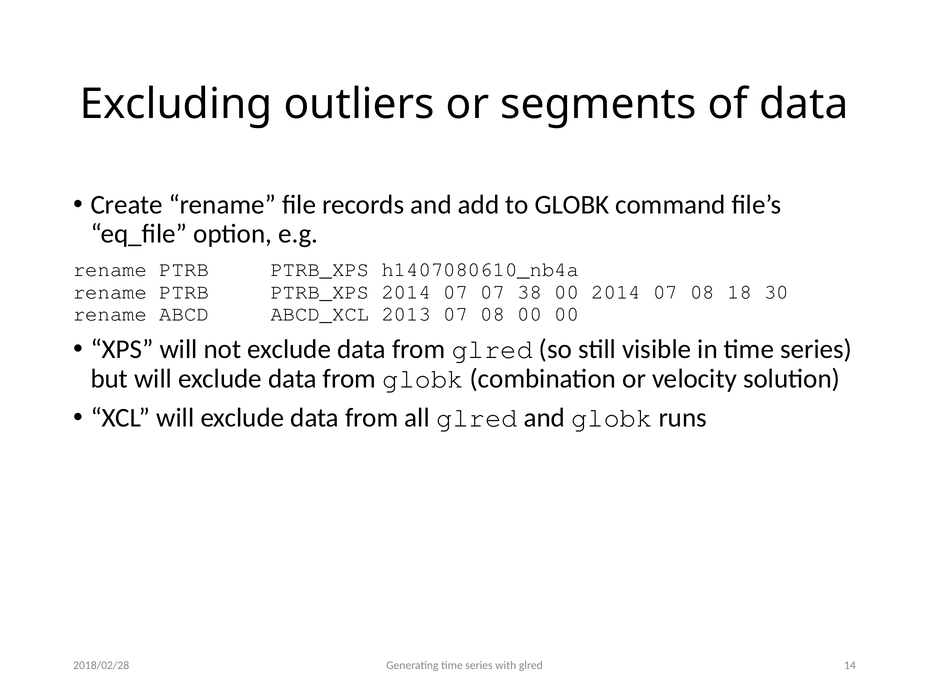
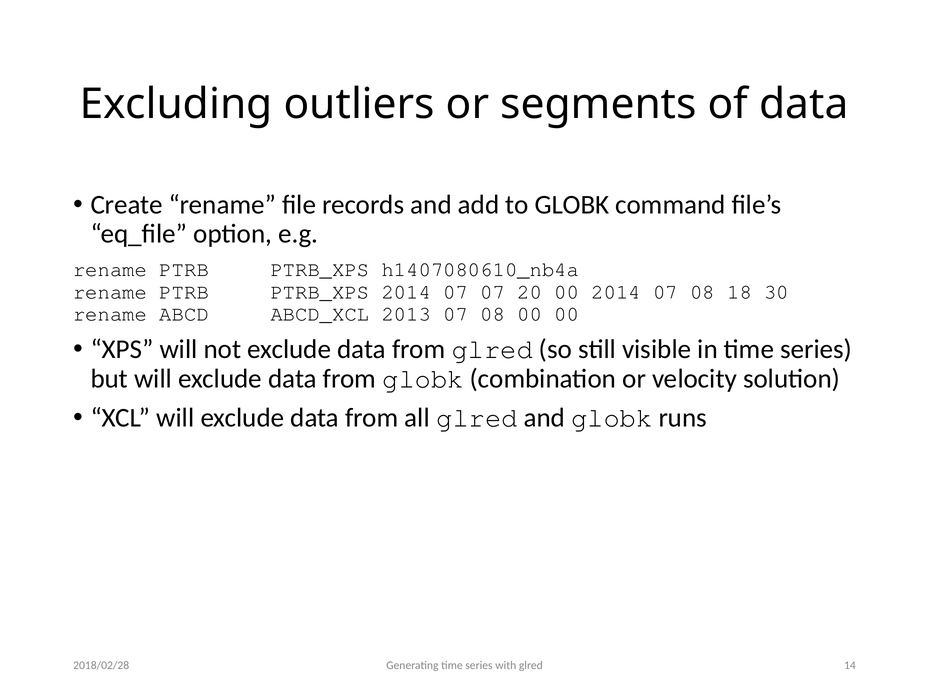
38: 38 -> 20 (530, 292)
